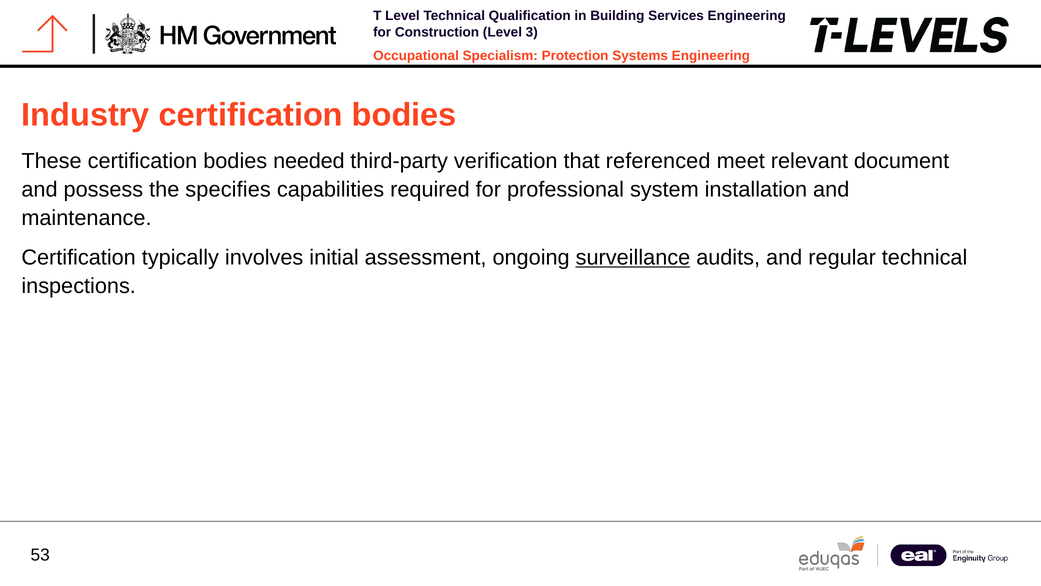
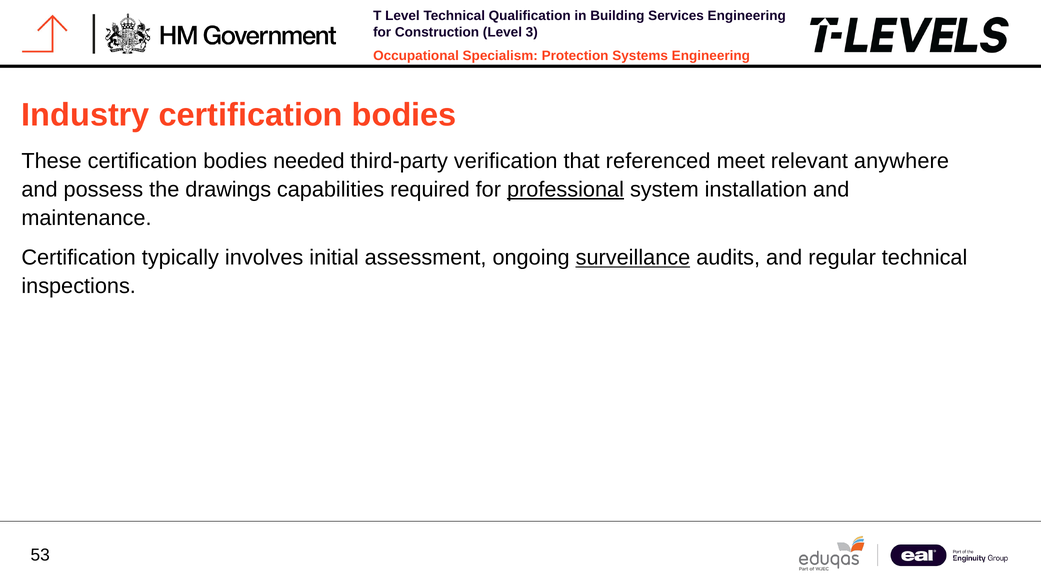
document: document -> anywhere (901, 161)
specifies: specifies -> drawings (228, 189)
professional underline: none -> present (566, 189)
